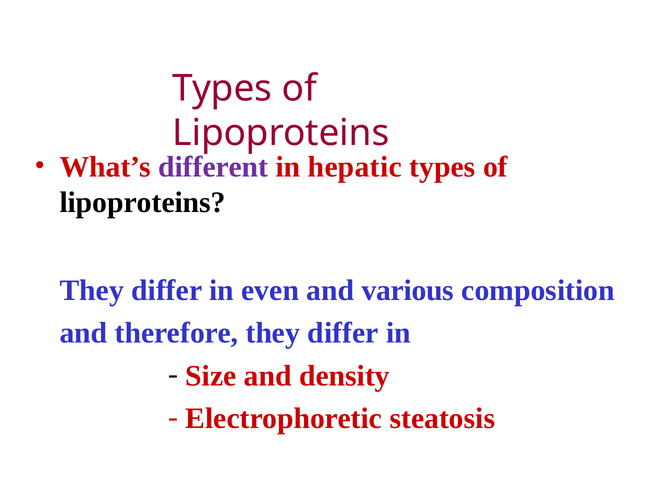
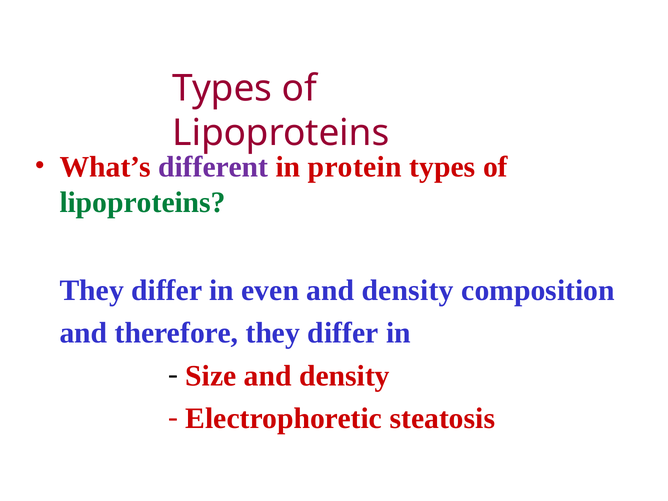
hepatic: hepatic -> protein (355, 167)
lipoproteins colour: black -> green (143, 203)
various: various -> density (408, 290)
